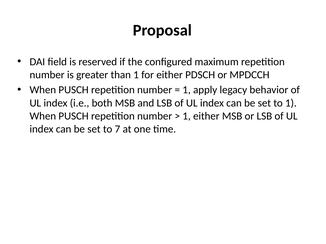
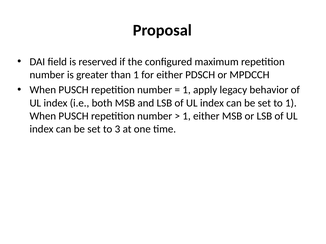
7: 7 -> 3 (117, 129)
